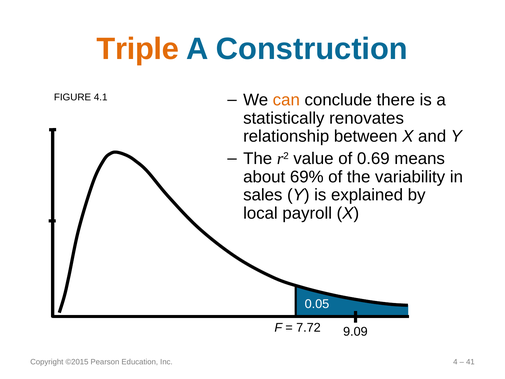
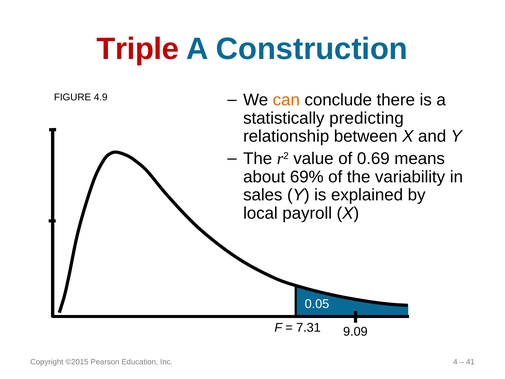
Triple colour: orange -> red (138, 49)
4.1: 4.1 -> 4.9 (101, 97)
renovates: renovates -> predicting (367, 118)
7.72: 7.72 -> 7.31 (308, 328)
